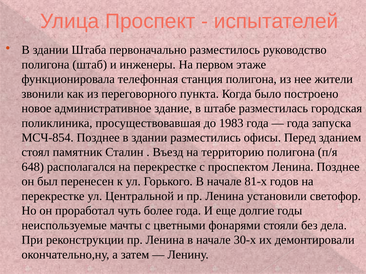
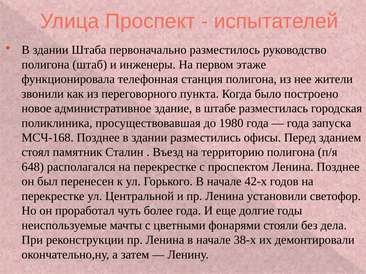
1983: 1983 -> 1980 (231, 123)
МСЧ-854: МСЧ-854 -> МСЧ-168 (48, 138)
81-х: 81-х -> 42-х (256, 182)
30-х: 30-х -> 38-х (245, 240)
